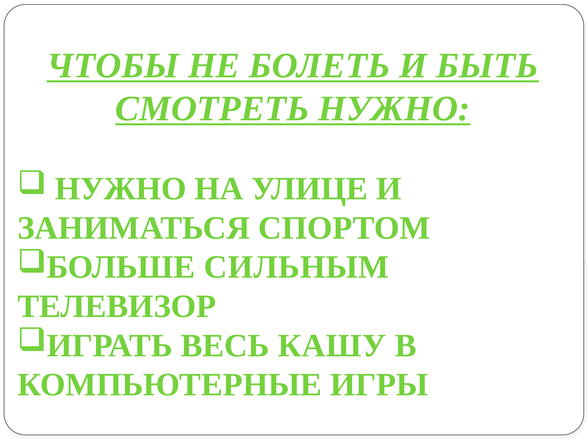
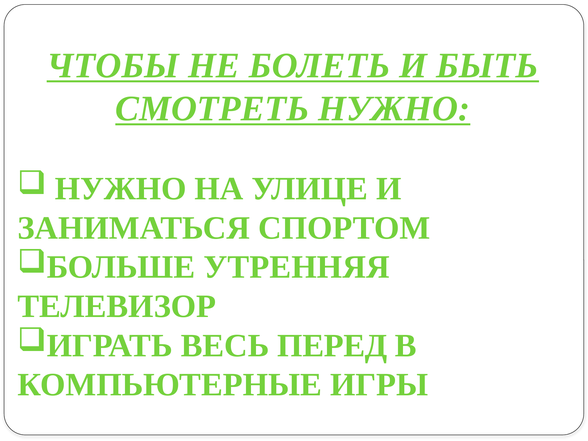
СИЛЬНЫМ: СИЛЬНЫМ -> УТРЕННЯЯ (297, 267)
КАШУ: КАШУ -> ПЕРЕД (332, 346)
